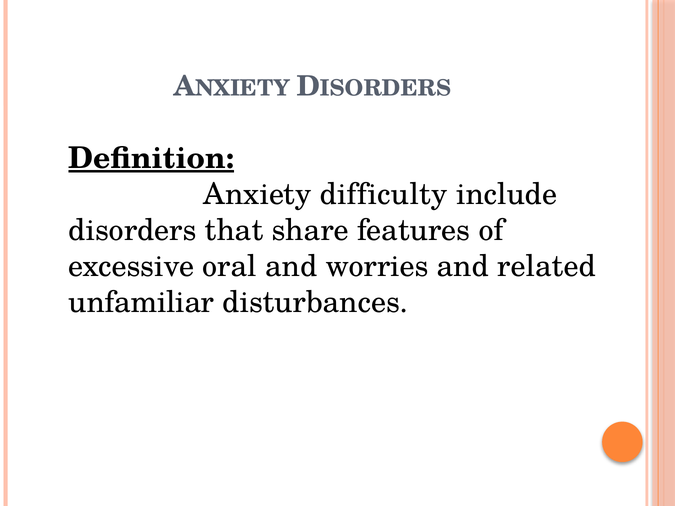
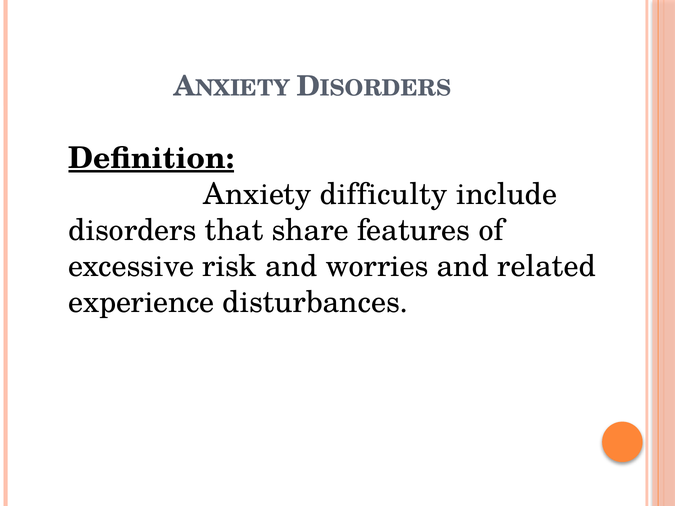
oral: oral -> risk (230, 266)
unfamiliar: unfamiliar -> experience (141, 302)
